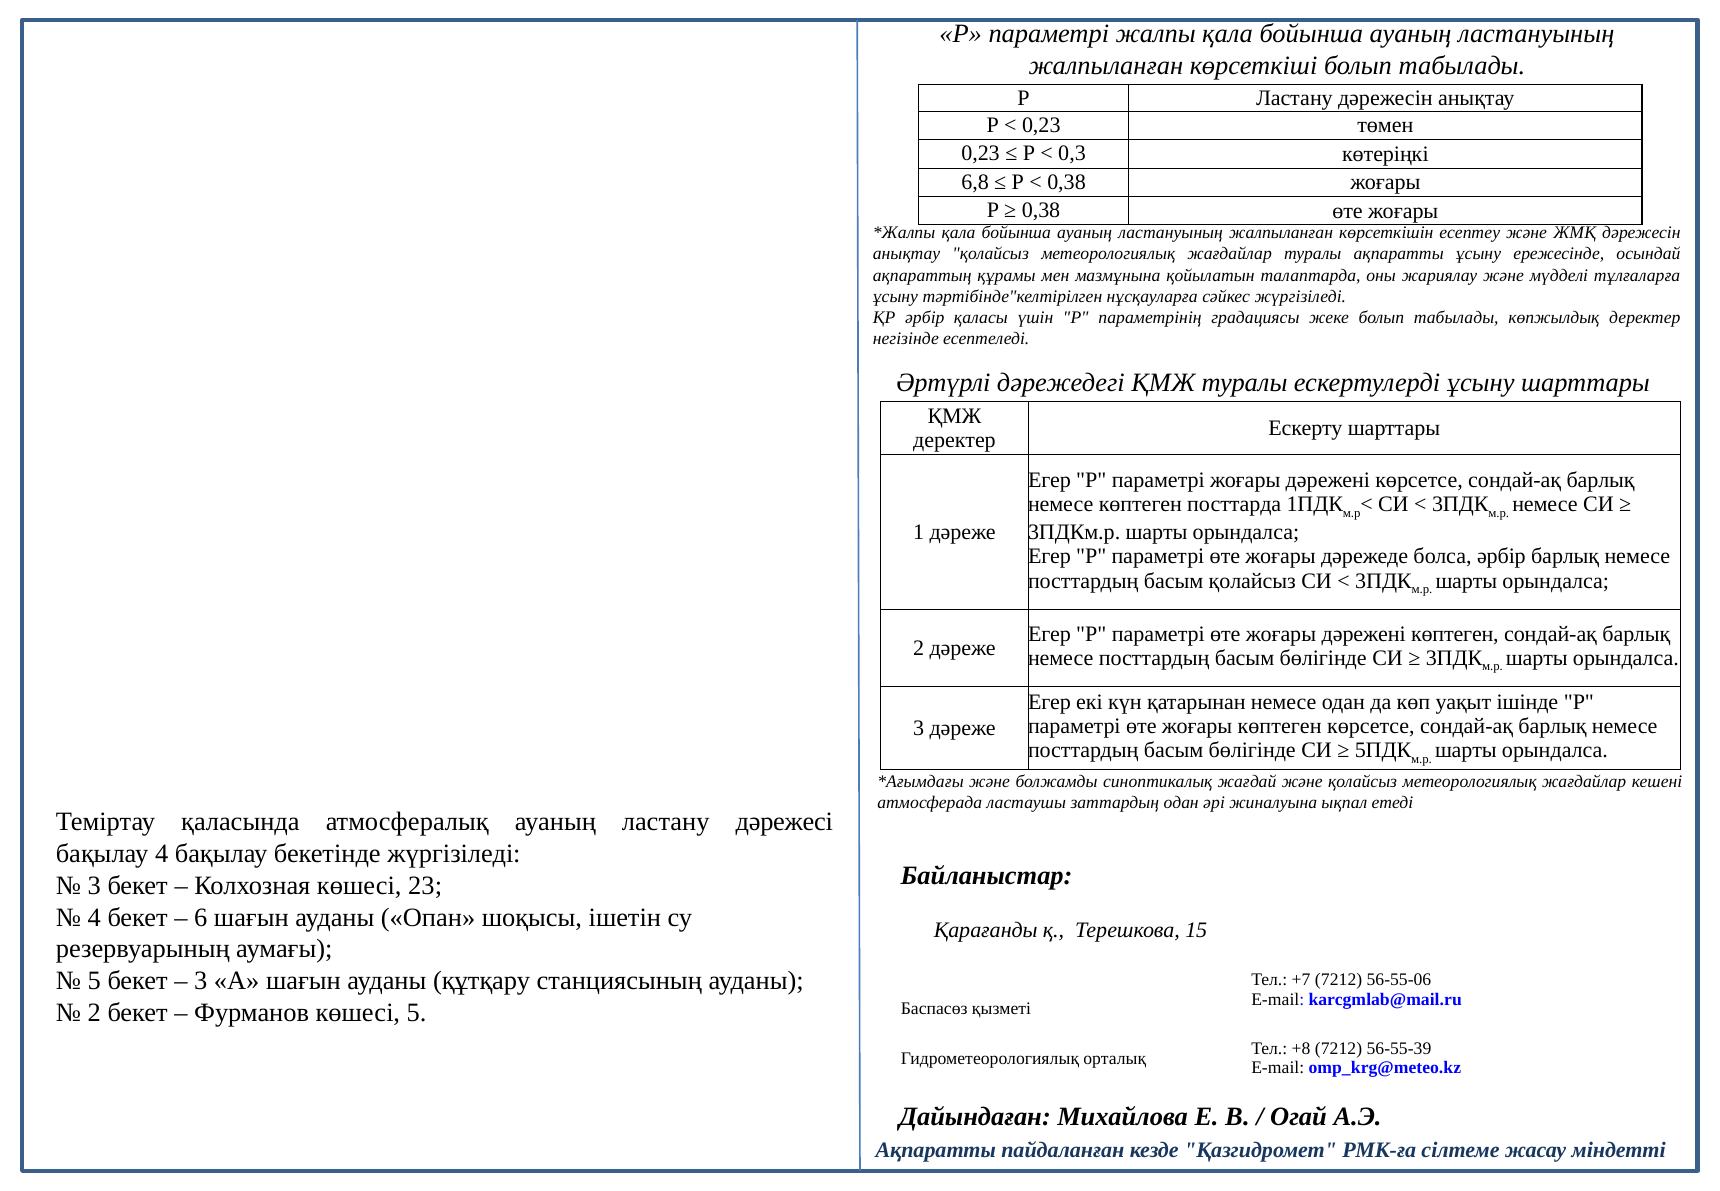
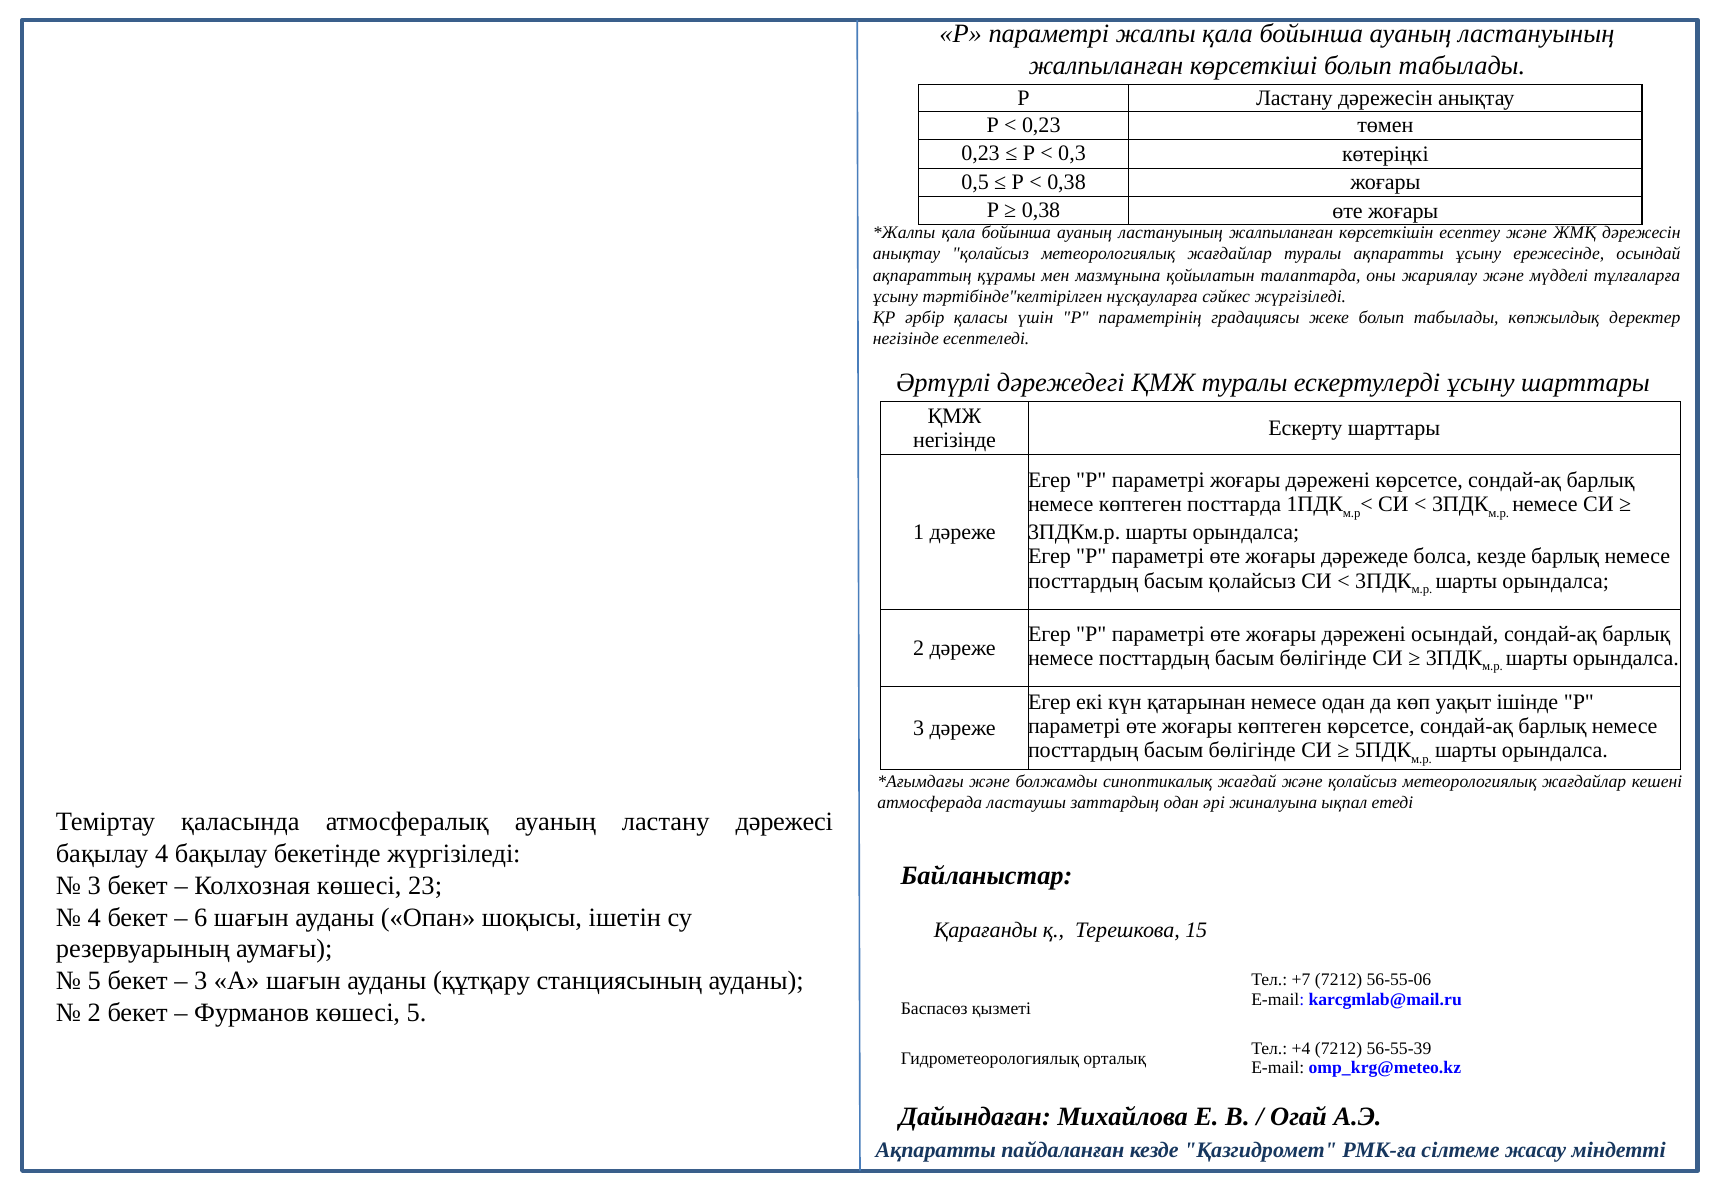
6,8: 6,8 -> 0,5 (975, 182)
деректер: деректер -> негізінде (955, 441)
болса әрбір: әрбір -> кезде (1501, 556)
дәрежені көптеген: көптеген -> осындай (1455, 634)
+8: +8 -> +4 (1301, 1048)
